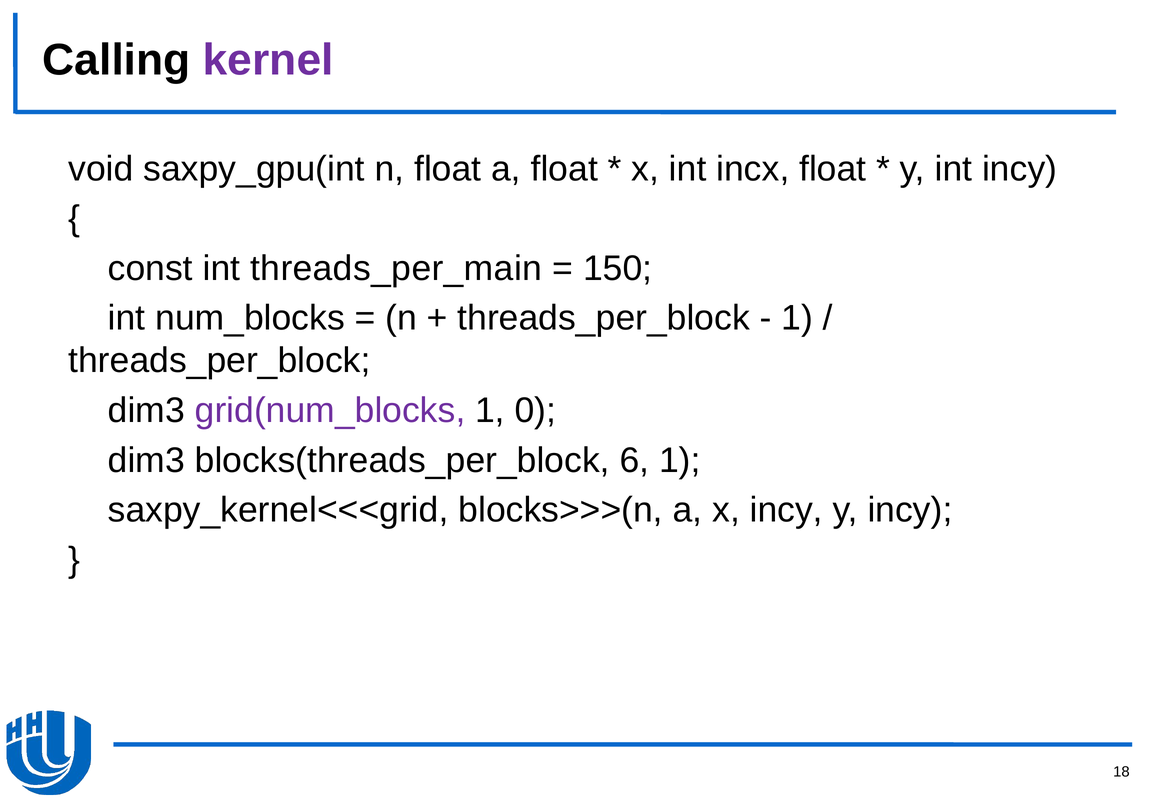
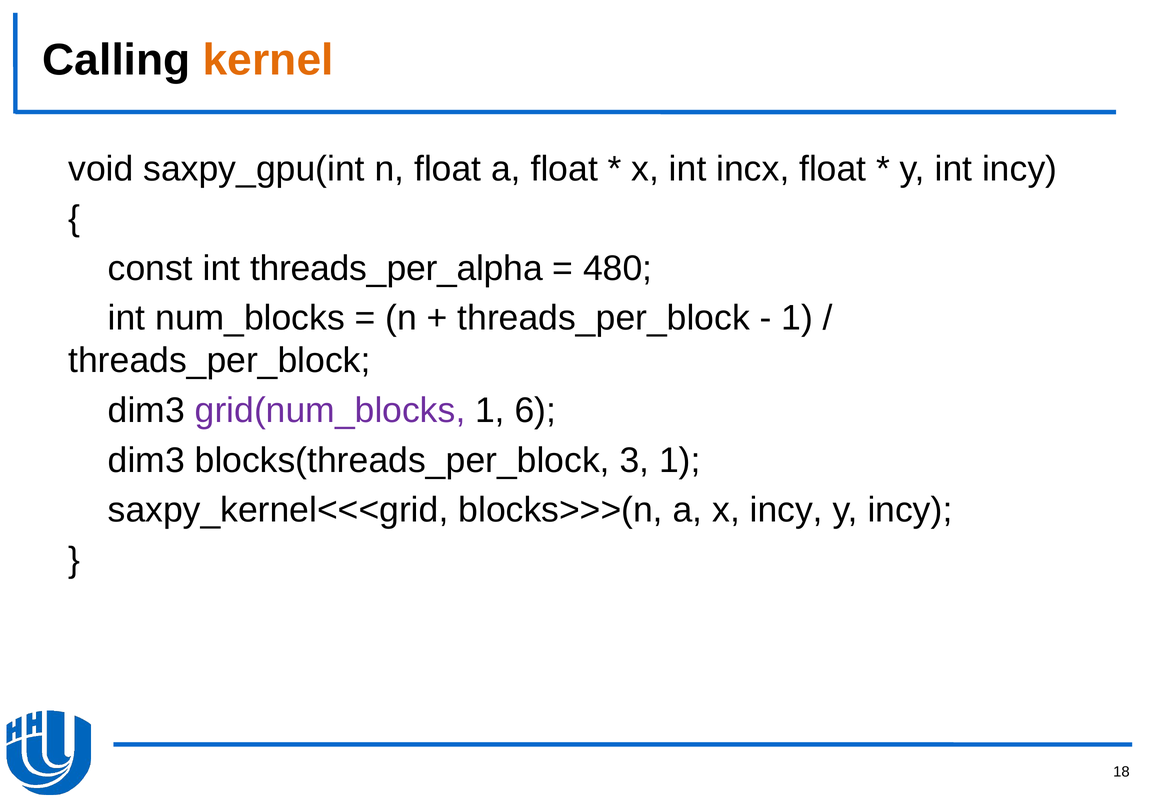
kernel colour: purple -> orange (268, 60)
threads_per_main: threads_per_main -> threads_per_alpha (396, 268)
150: 150 -> 480 (618, 268)
0: 0 -> 6 (535, 411)
6: 6 -> 3 (634, 460)
